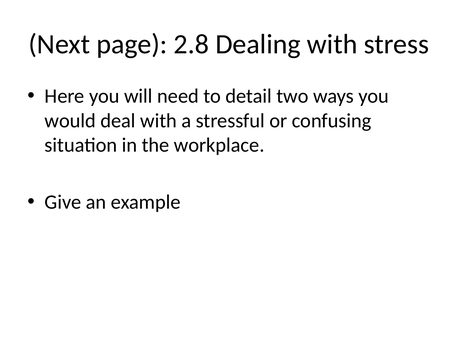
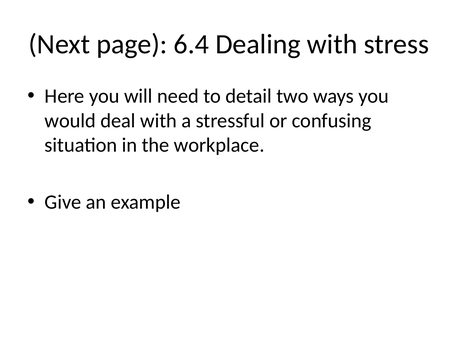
2.8: 2.8 -> 6.4 (191, 44)
